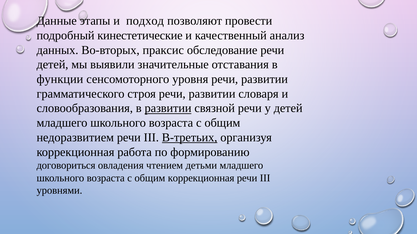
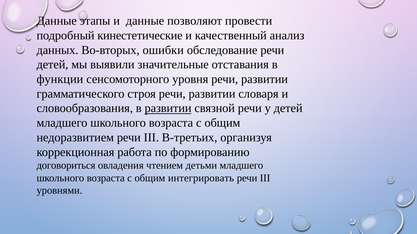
и подход: подход -> данные (145, 21)
праксис: праксис -> ошибки (163, 50)
В-третьих underline: present -> none (190, 138)
общим коррекционная: коррекционная -> интегрировать (201, 178)
